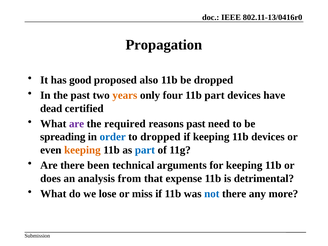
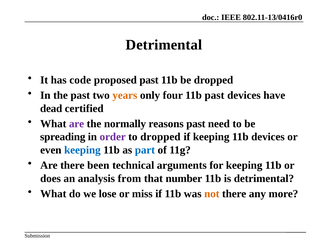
Propagation: Propagation -> Detrimental (164, 45)
good: good -> code (80, 80)
proposed also: also -> past (149, 80)
11b part: part -> past (214, 95)
required: required -> normally (125, 124)
order colour: blue -> purple (113, 137)
keeping colour: orange -> blue (82, 150)
expense: expense -> number (184, 178)
not colour: blue -> orange (212, 194)
